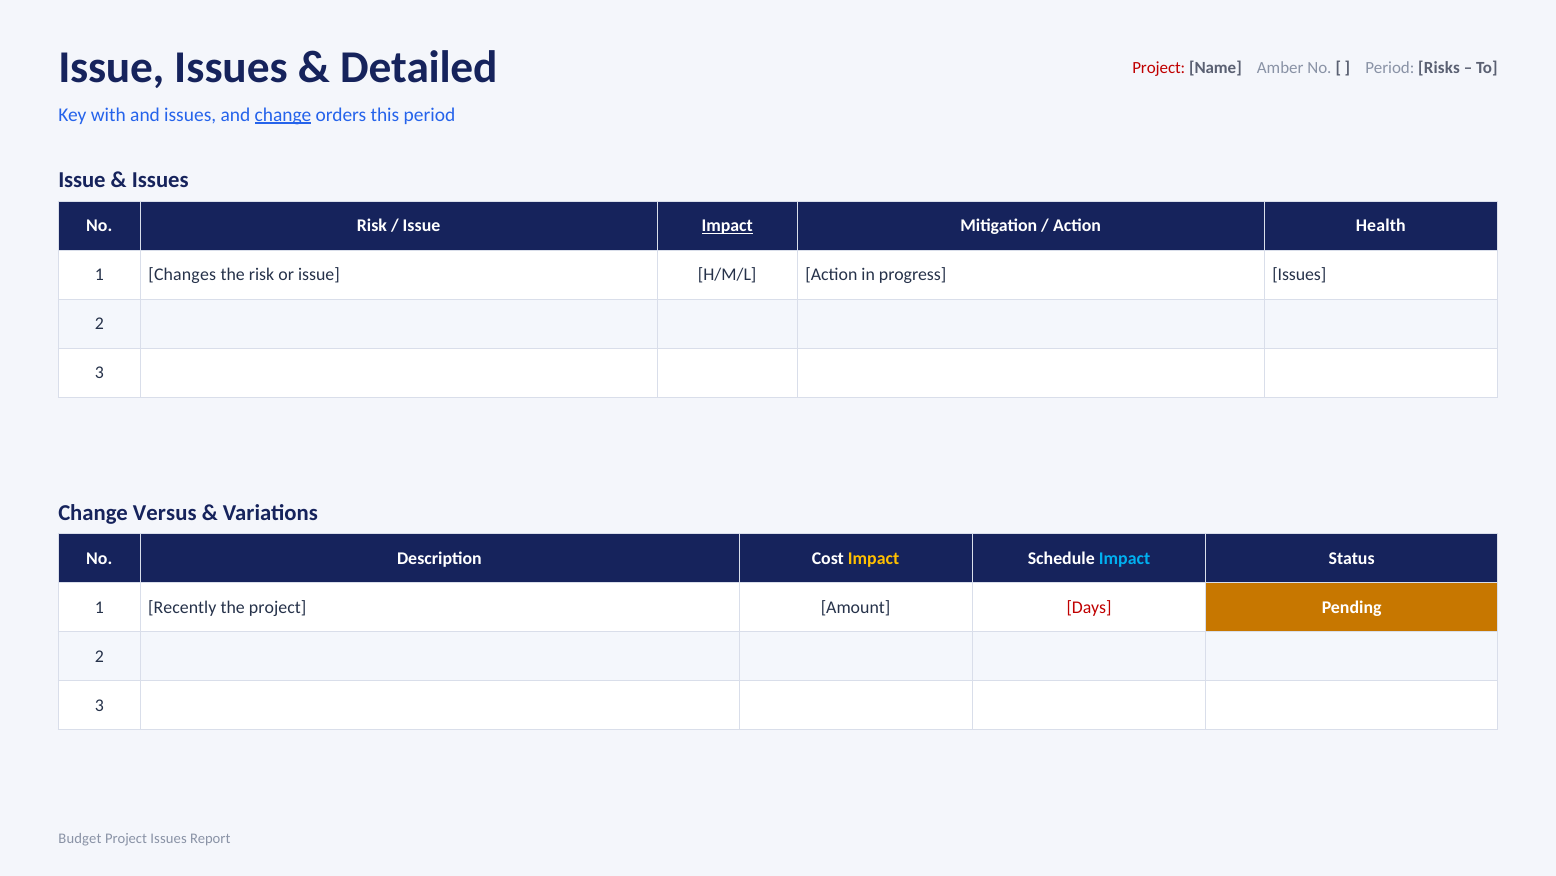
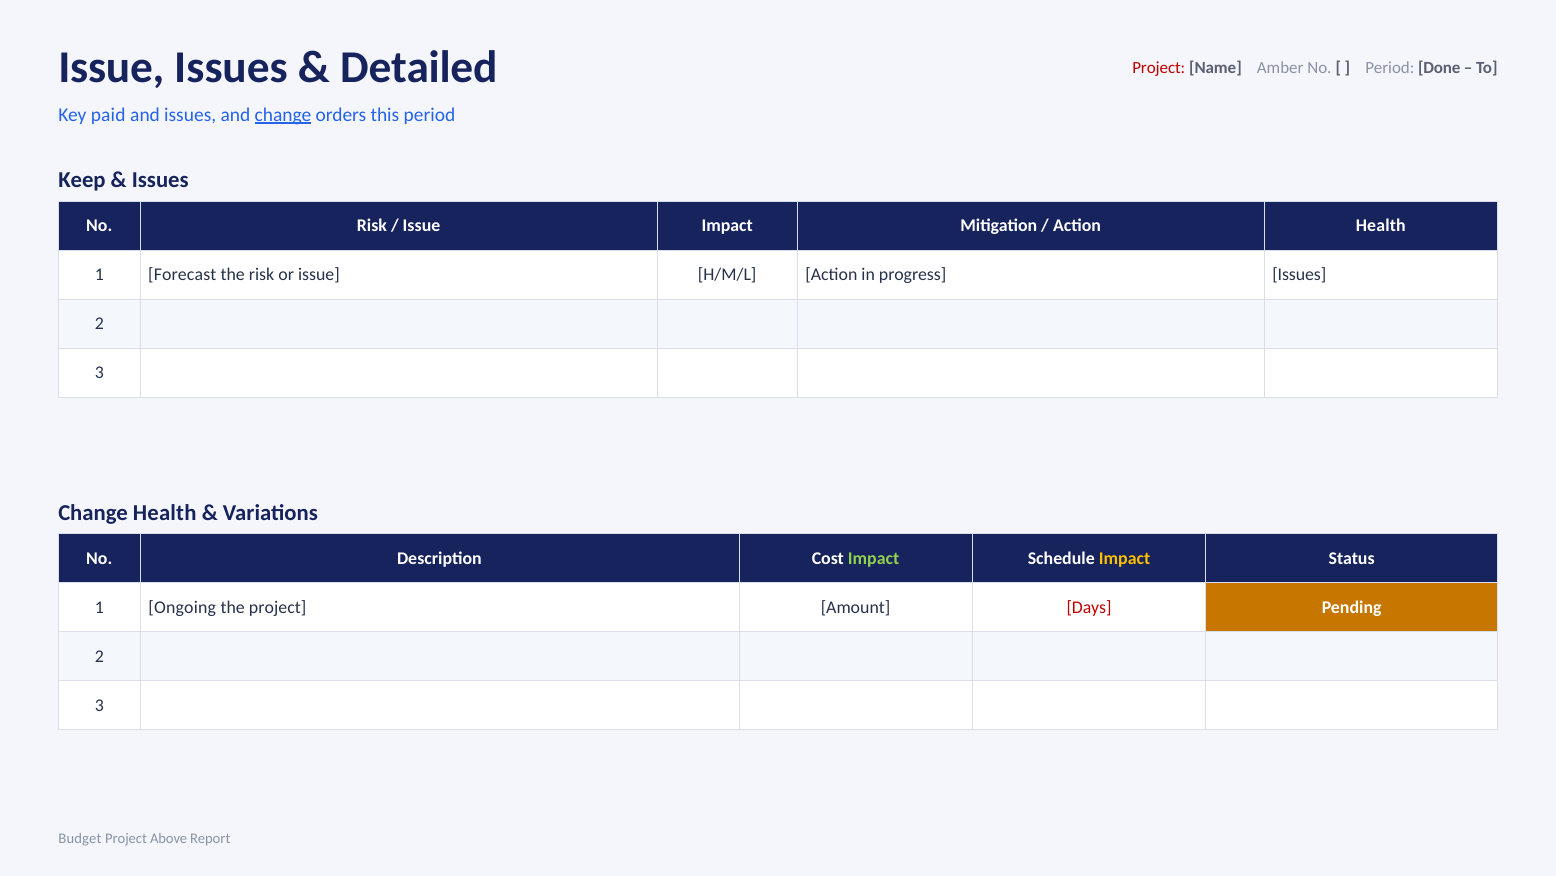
Risks: Risks -> Done (1439, 68)
with: with -> paid (108, 115)
Issue: Issue -> Keep (82, 180)
Impact underline: present -> none (727, 226)
Changes: Changes -> Forecast (182, 274)
Change Versus: Versus -> Health (165, 512)
Impact colour: yellow -> light green (874, 558)
Impact colour: light blue -> yellow (1125, 558)
Recently: Recently -> Ongoing (182, 607)
Project Issues: Issues -> Above (169, 839)
